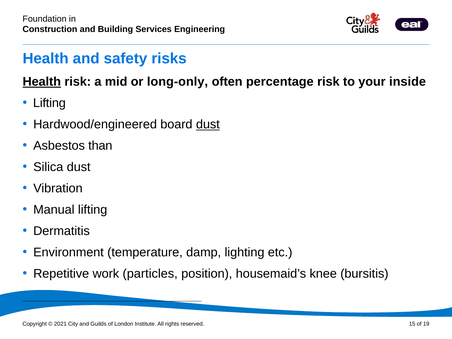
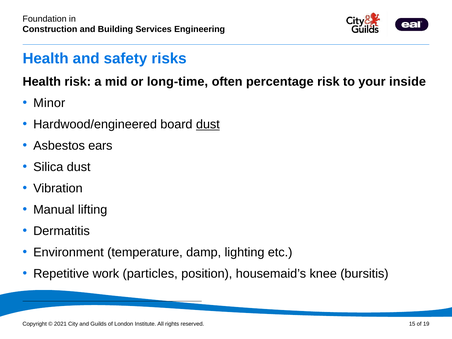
Health underline: present -> none (42, 82)
long-only: long-only -> long-time (177, 82)
Lifting: Lifting -> Minor (49, 103)
than: than -> ears (100, 146)
